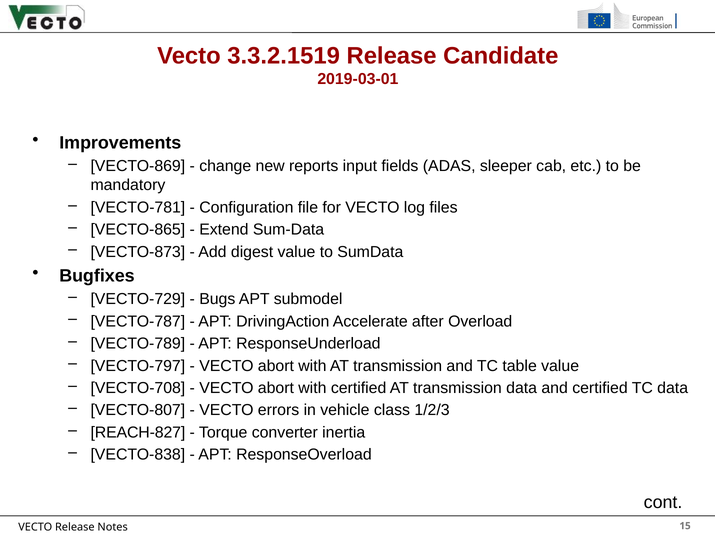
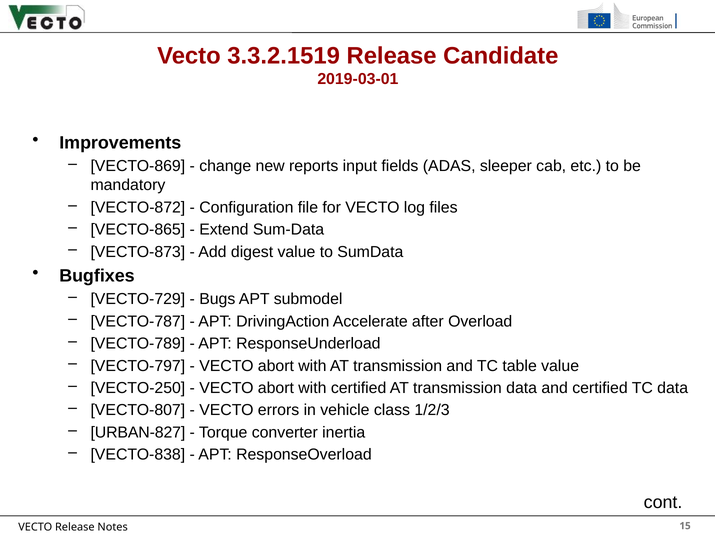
VECTO-781: VECTO-781 -> VECTO-872 (138, 207)
VECTO-708: VECTO-708 -> VECTO-250 (138, 388)
REACH-827: REACH-827 -> URBAN-827 (138, 433)
